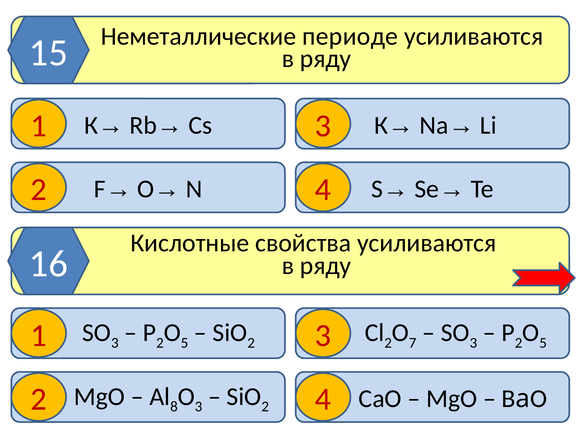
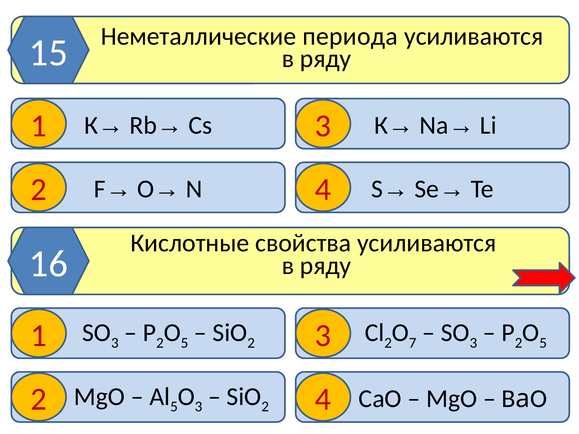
периоде: периоде -> периода (350, 36)
8: 8 -> 5 (174, 407)
